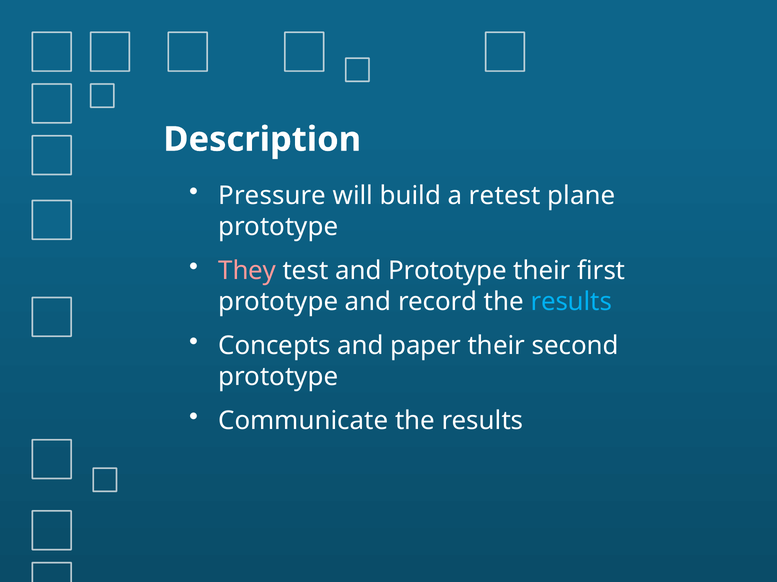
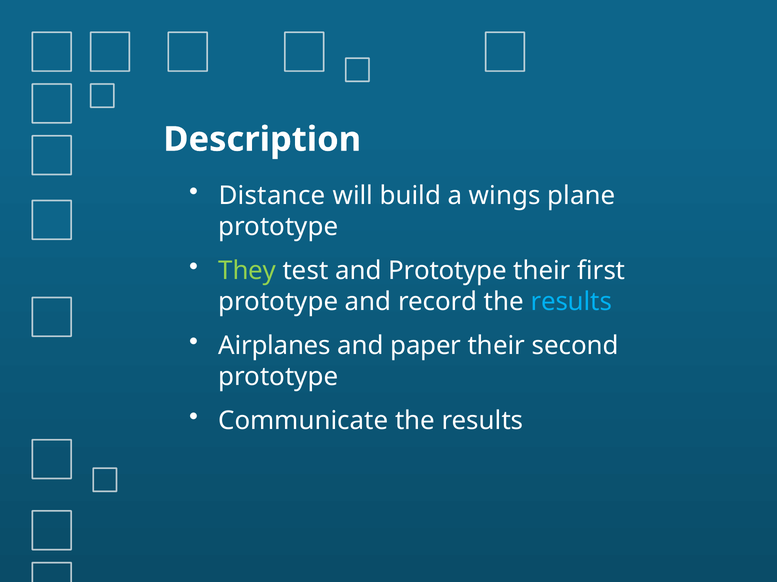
Pressure: Pressure -> Distance (272, 196)
retest: retest -> wings (505, 196)
They colour: pink -> light green (247, 271)
Concepts: Concepts -> Airplanes (274, 346)
